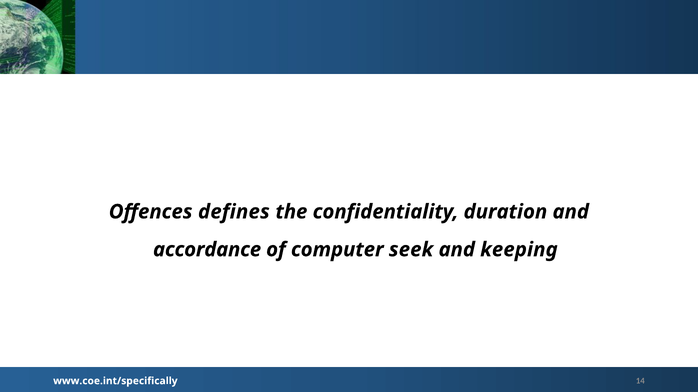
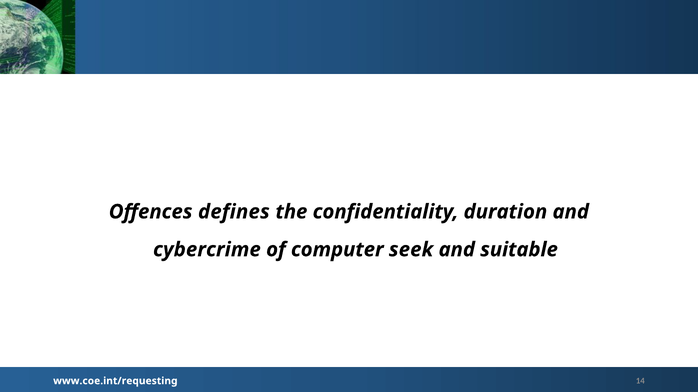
accordance: accordance -> cybercrime (207, 250)
keeping: keeping -> suitable (519, 250)
www.coe.int/specifically: www.coe.int/specifically -> www.coe.int/requesting (115, 381)
